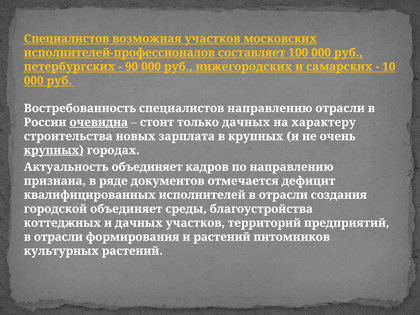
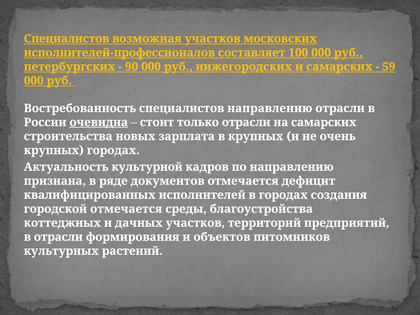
10: 10 -> 59 (389, 67)
только дачных: дачных -> отрасли (246, 122)
на характеру: характеру -> самарских (324, 122)
крупных underline: present -> none (54, 150)
Актуальность объединяет: объединяет -> культурной (147, 167)
исполнителей в отрасли: отрасли -> городах (283, 195)
городской объединяет: объединяет -> отмечается (126, 209)
и растений: растений -> объектов (222, 237)
